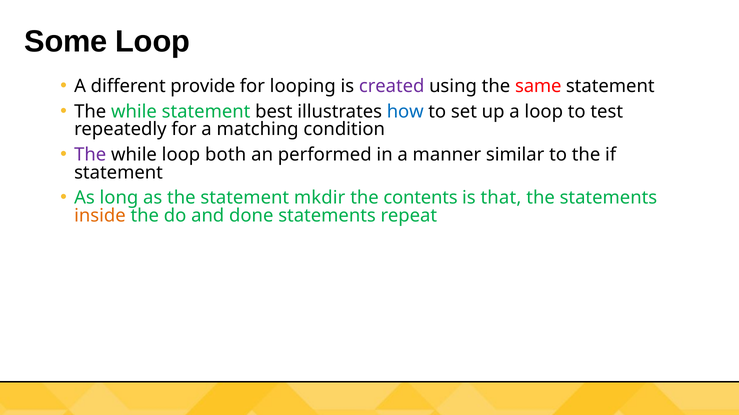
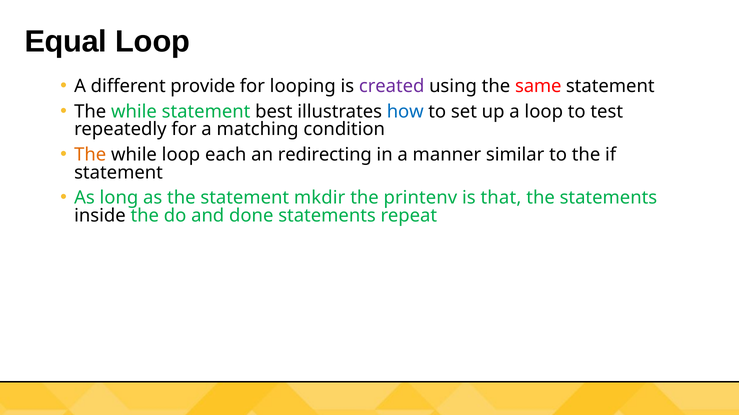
Some: Some -> Equal (66, 42)
The colour: purple -> orange (90, 155)
both: both -> each (226, 155)
performed: performed -> redirecting (325, 155)
contents: contents -> printenv (420, 198)
inside colour: orange -> black (100, 216)
